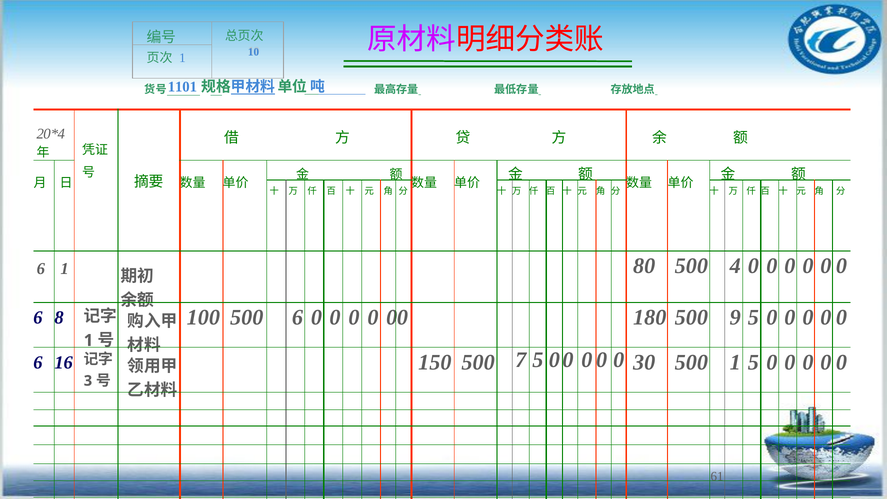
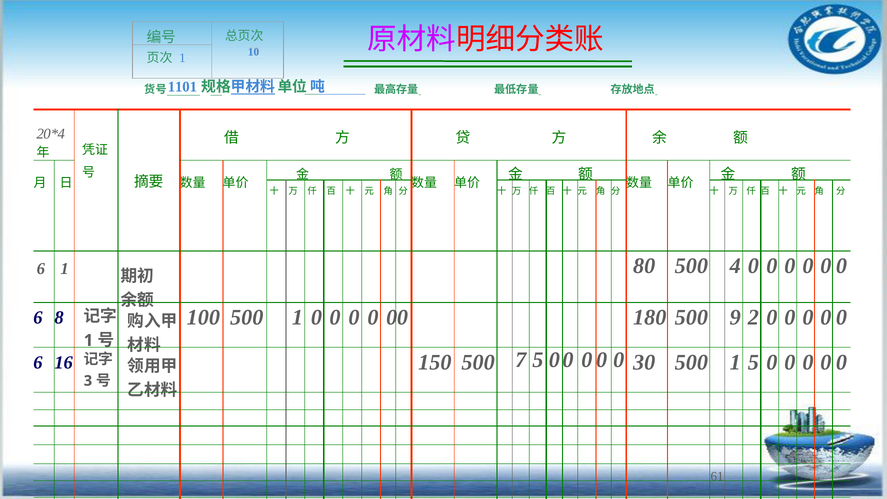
100 500 6: 6 -> 1 (297, 317)
9 5: 5 -> 2 (753, 317)
